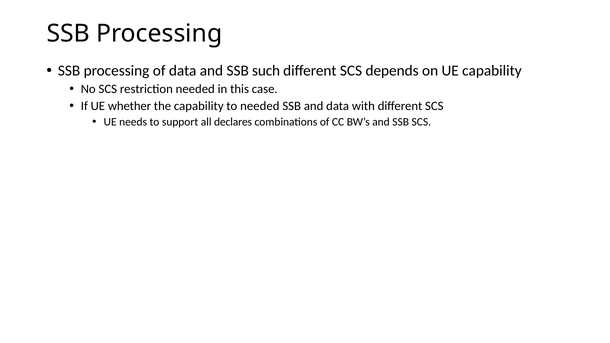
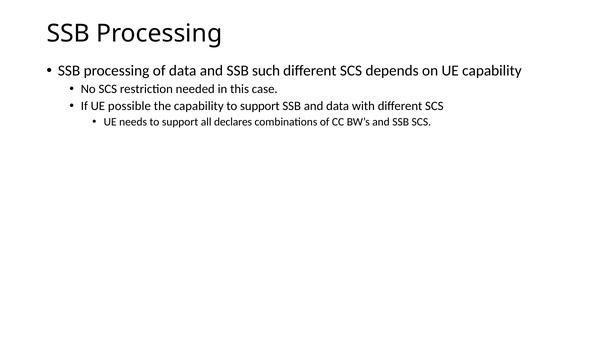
whether: whether -> possible (129, 106)
capability to needed: needed -> support (260, 106)
